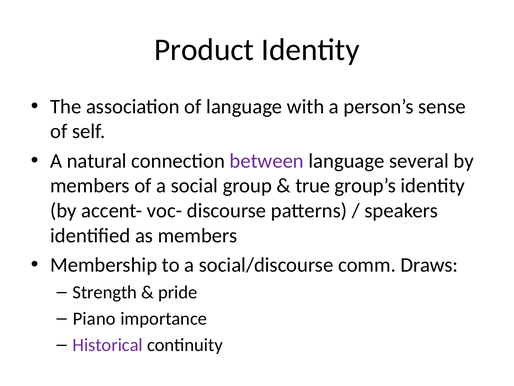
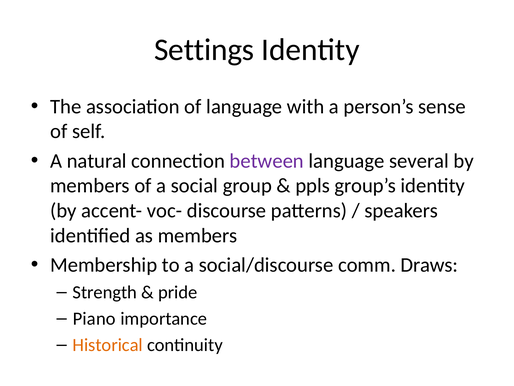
Product: Product -> Settings (204, 50)
true: true -> ppls (313, 186)
Historical colour: purple -> orange (108, 345)
